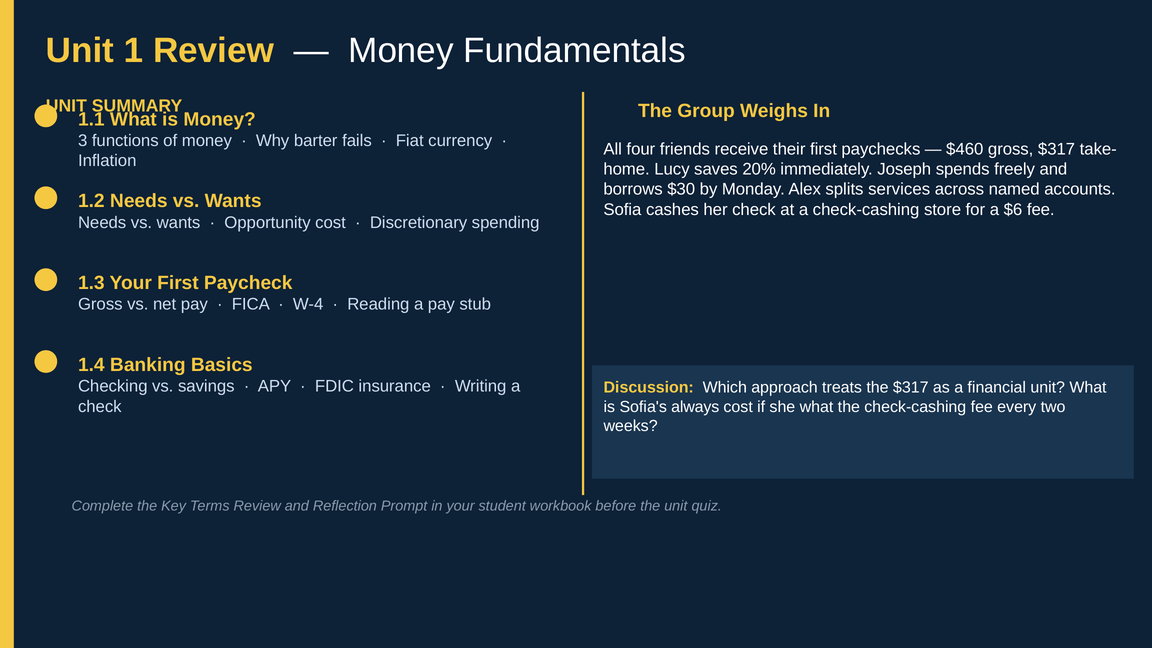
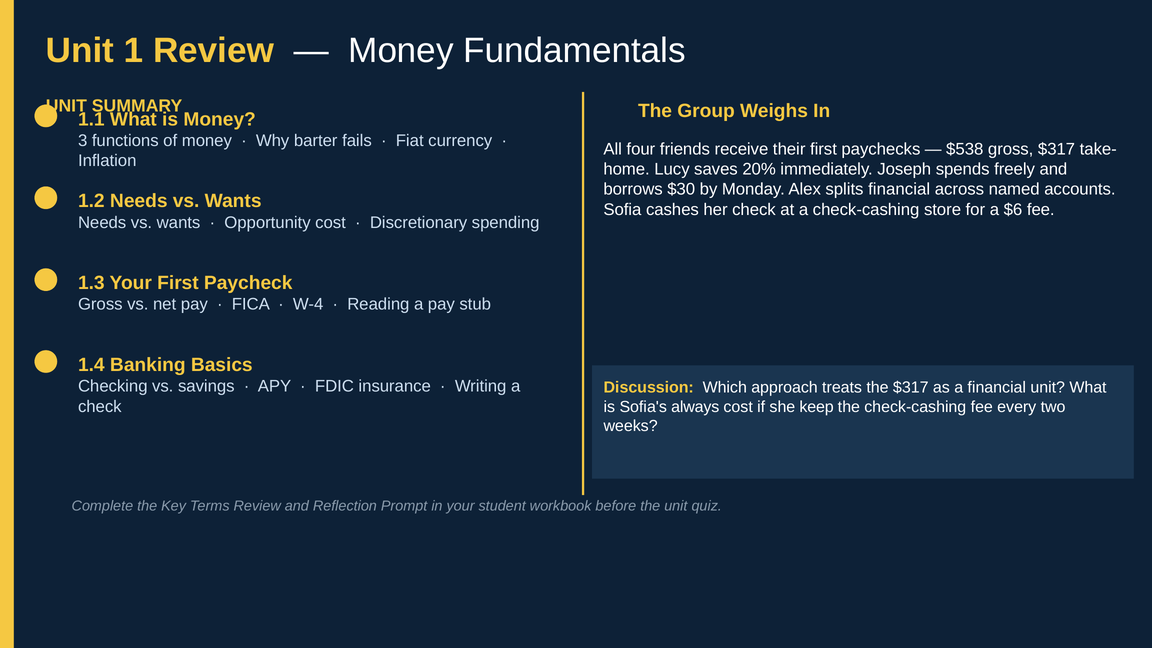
$460: $460 -> $538 (965, 149)
splits services: services -> financial (899, 189)
she what: what -> keep (817, 407)
